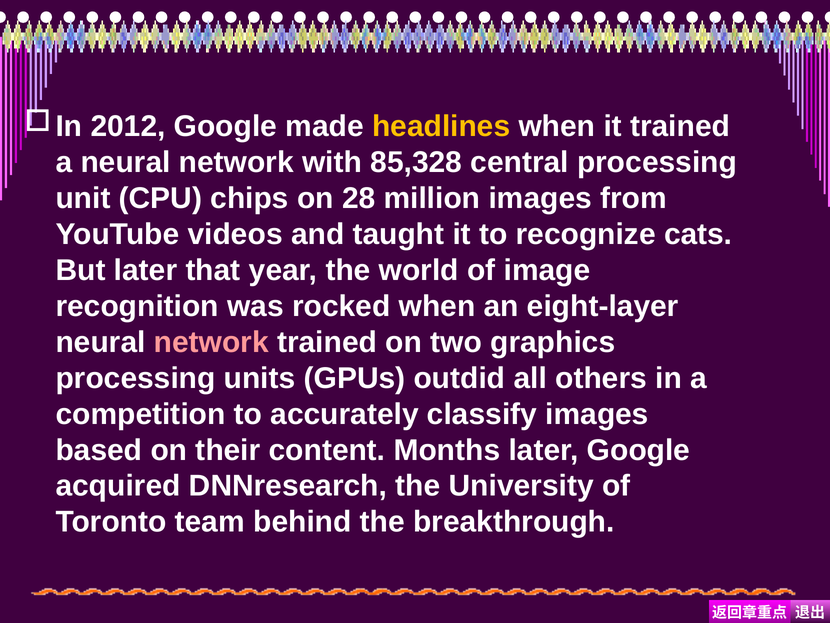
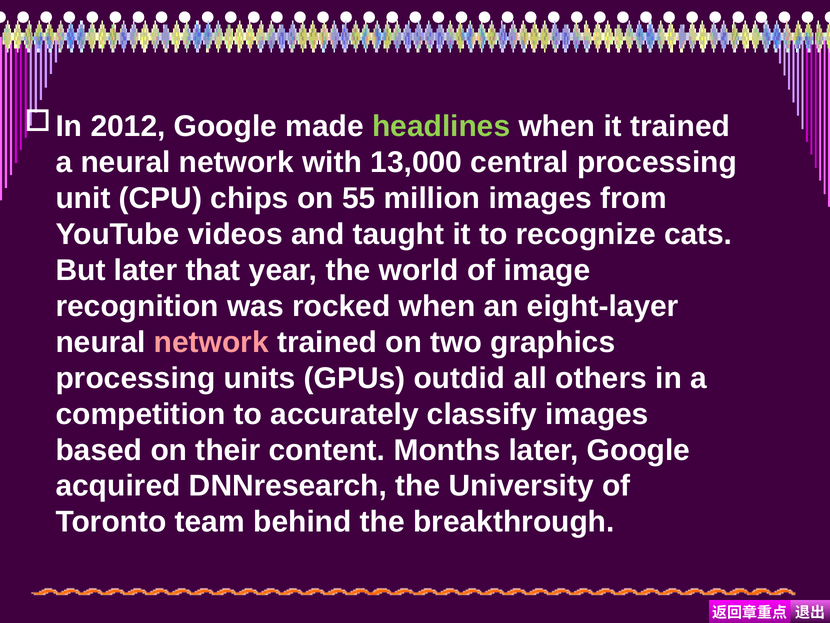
headlines colour: yellow -> light green (441, 126)
85,328: 85,328 -> 13,000 (416, 162)
28: 28 -> 55 (359, 198)
